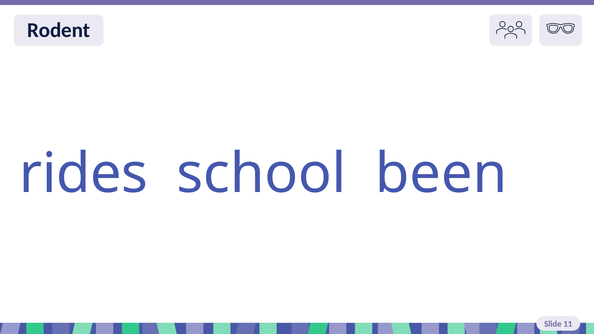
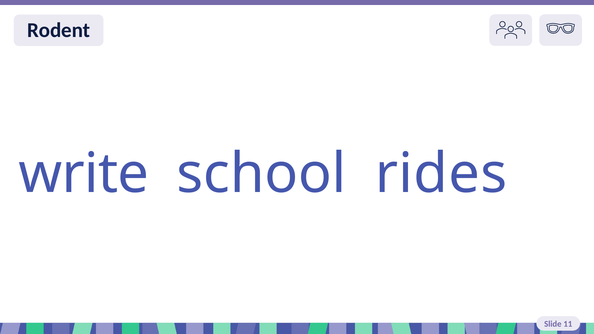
rides: rides -> write (84, 174)
been: been -> rides (441, 174)
